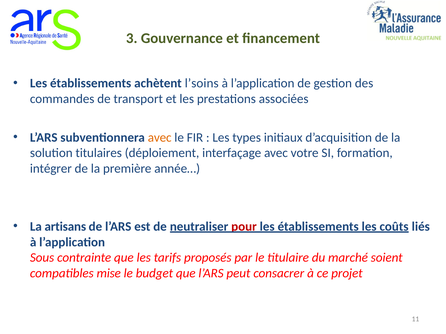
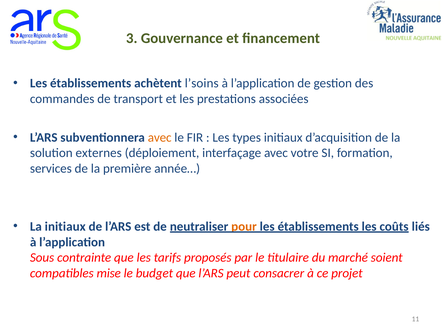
titulaires: titulaires -> externes (99, 153)
intégrer: intégrer -> services (51, 169)
La artisans: artisans -> initiaux (65, 227)
pour colour: red -> orange (244, 227)
